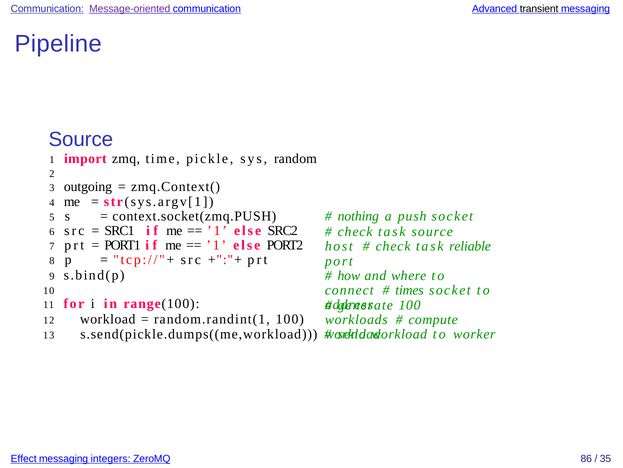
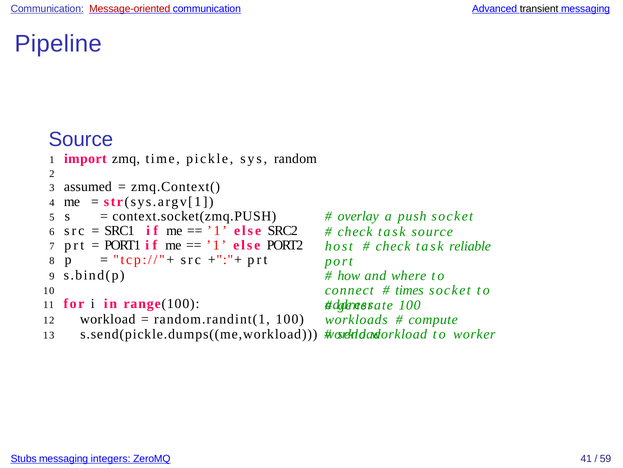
Message-oriented colour: purple -> red (130, 9)
outgoing: outgoing -> assumed (88, 187)
nothing: nothing -> overlay (358, 216)
Effect: Effect -> Stubs (24, 458)
86: 86 -> 41 (586, 458)
35: 35 -> 59 (606, 458)
